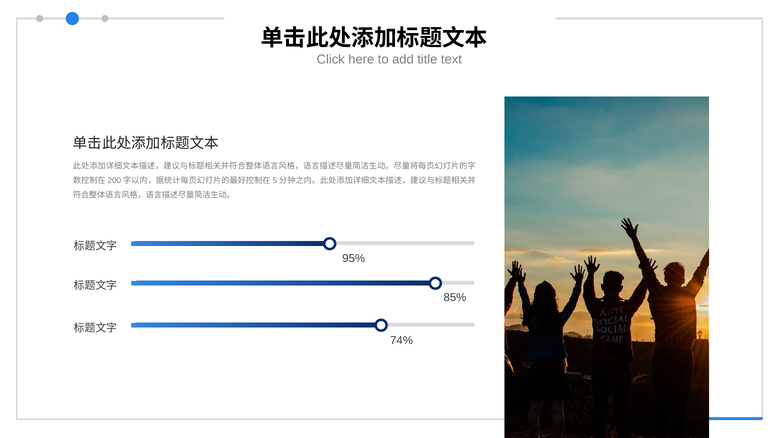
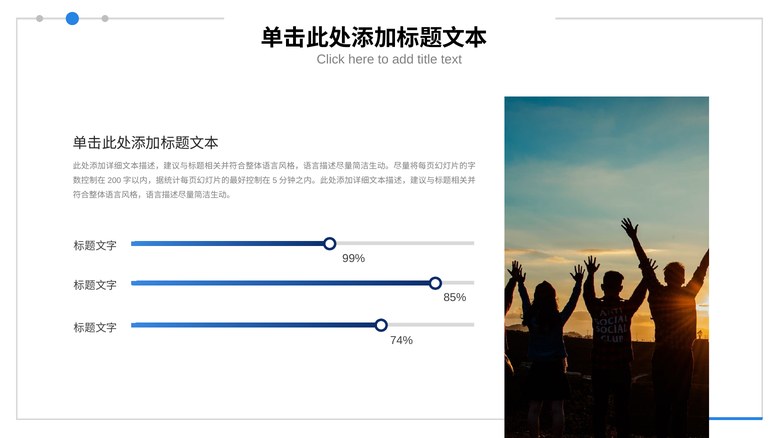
95%: 95% -> 99% (354, 259)
